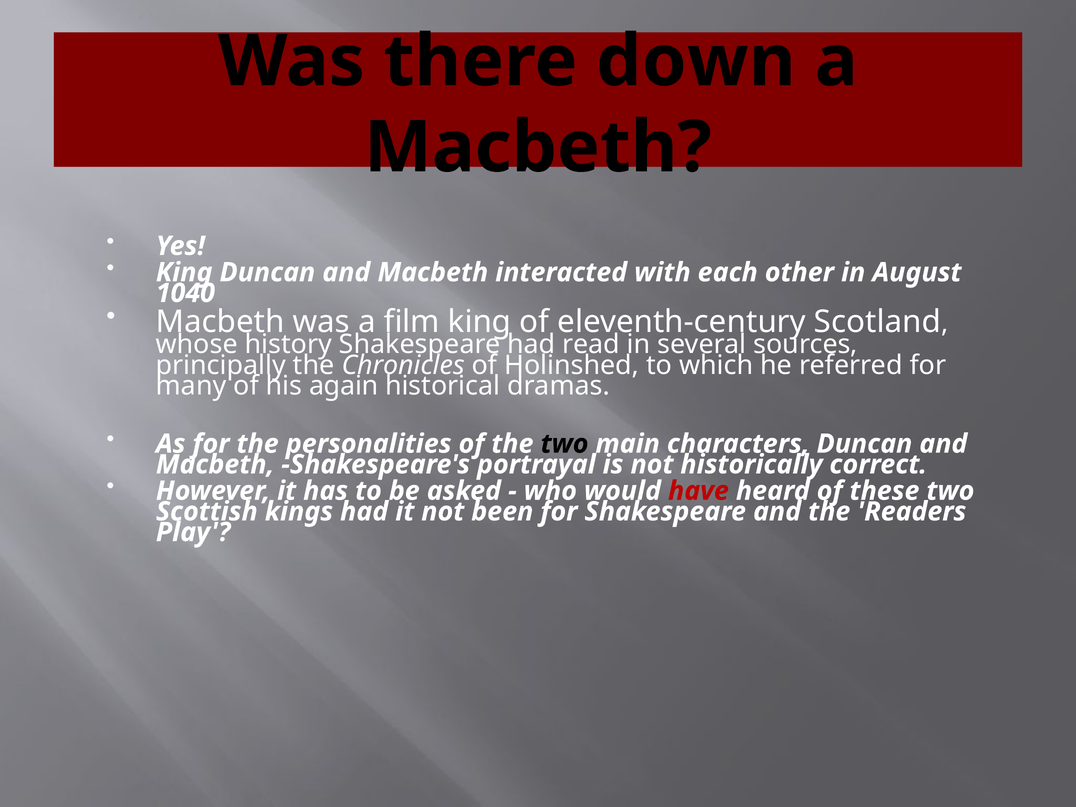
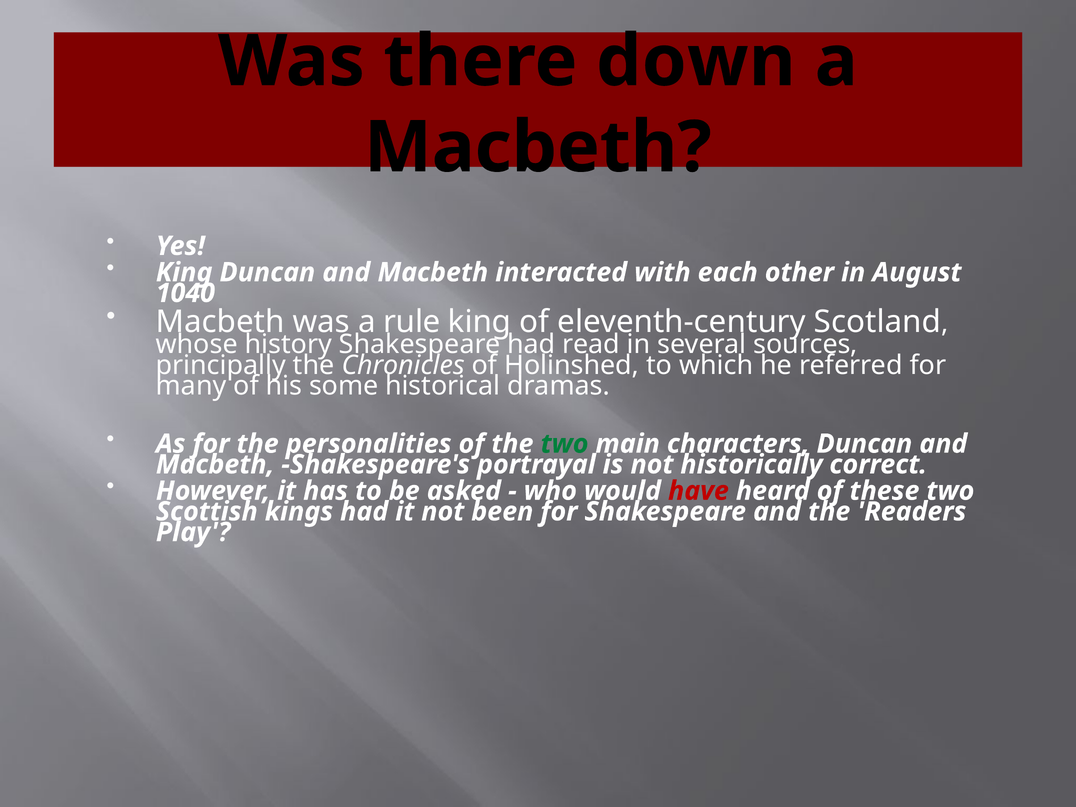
film: film -> rule (412, 322)
again: again -> some (344, 386)
two colour: black -> green (565, 444)
